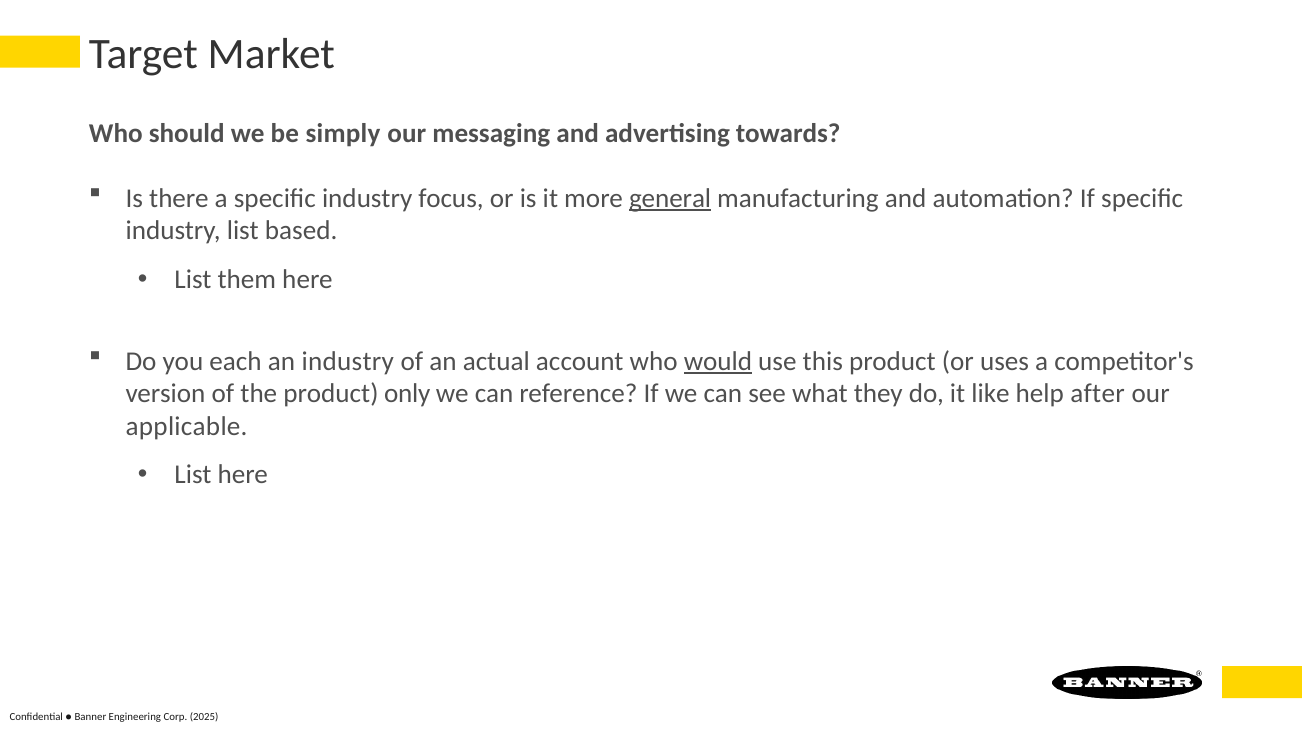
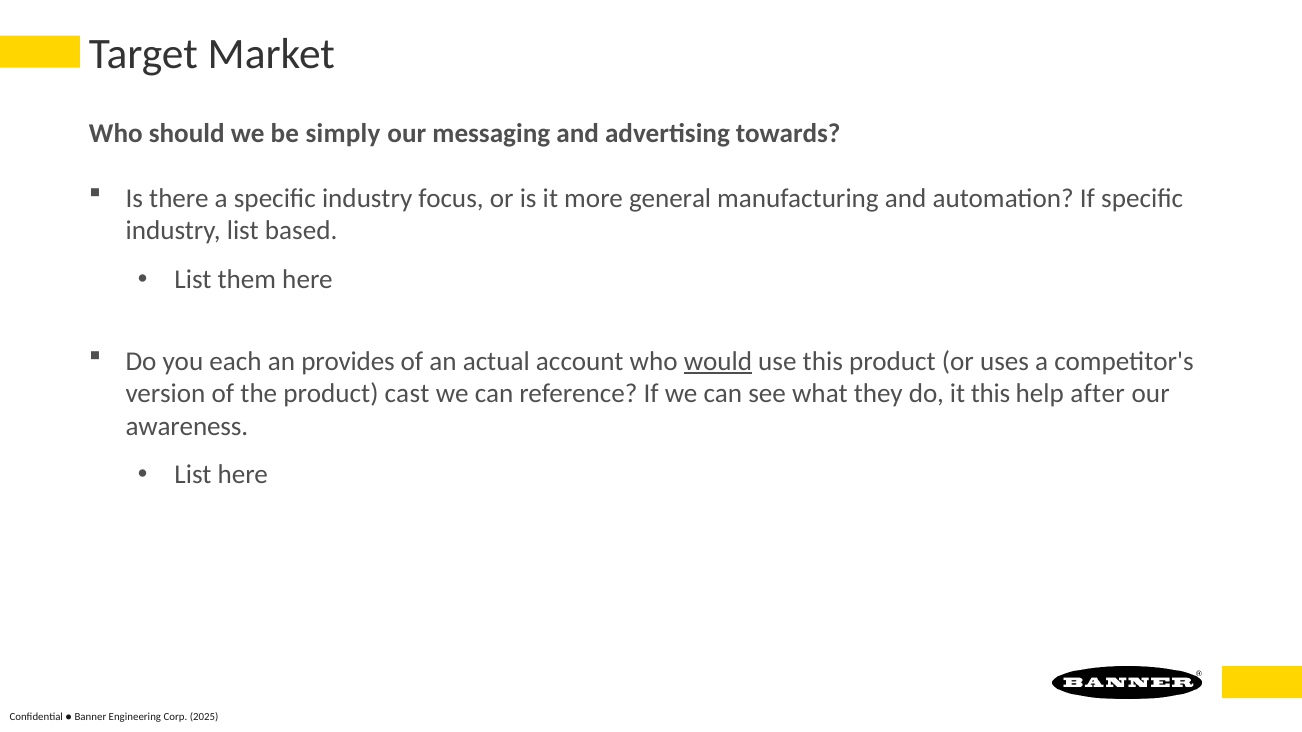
general underline: present -> none (670, 198)
an industry: industry -> provides (348, 361)
only: only -> cast (407, 394)
it like: like -> this (991, 394)
applicable: applicable -> awareness (187, 426)
